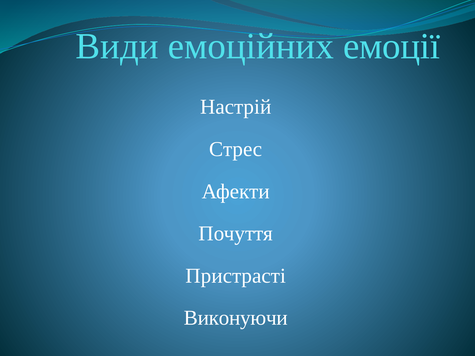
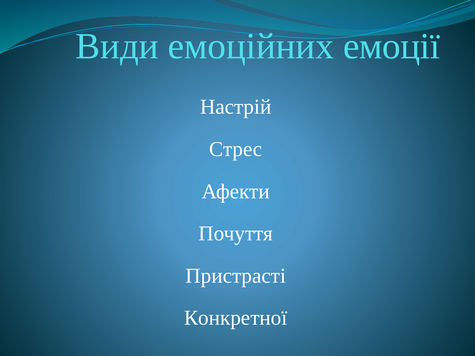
Виконуючи: Виконуючи -> Конкретної (236, 318)
